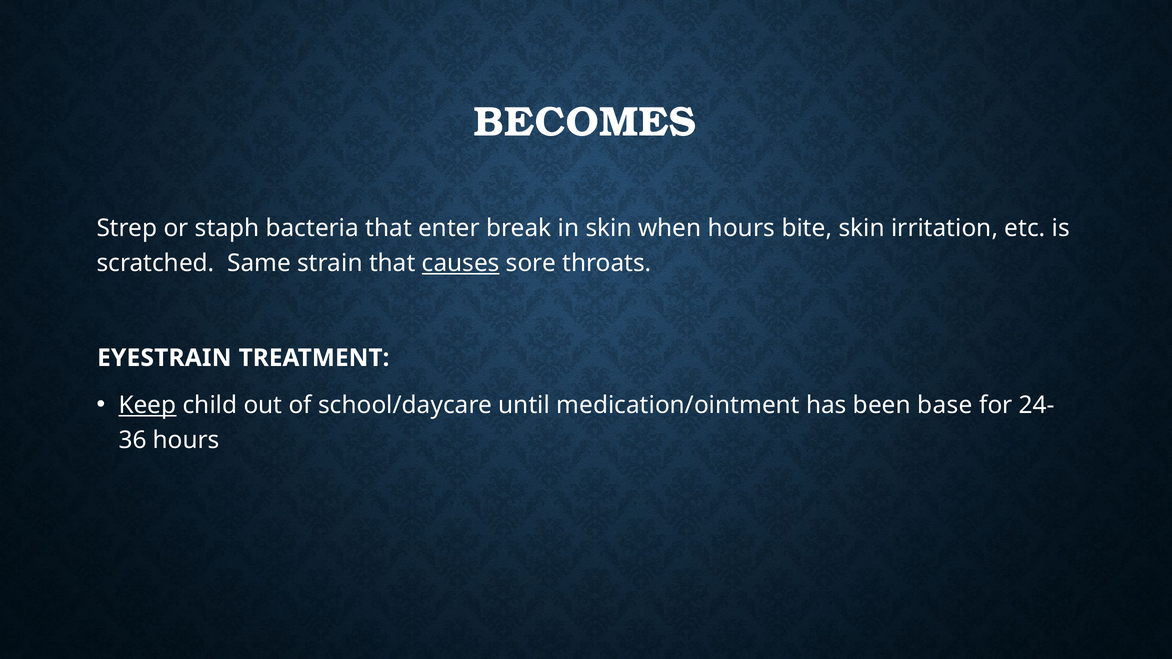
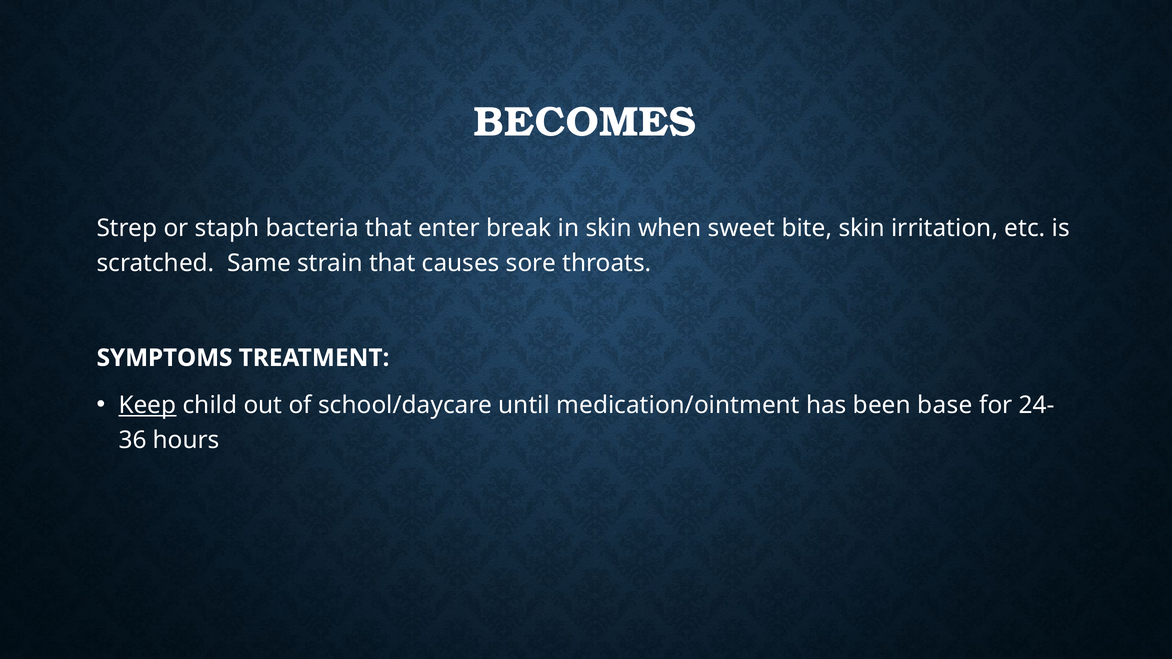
when hours: hours -> sweet (741, 228)
causes underline: present -> none (461, 263)
EYESTRAIN: EYESTRAIN -> SYMPTOMS (165, 358)
